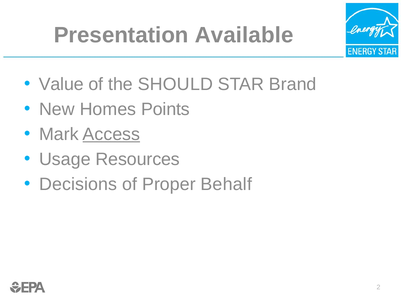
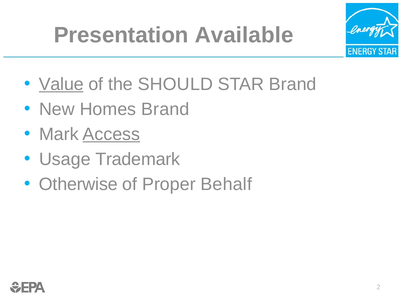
Value underline: none -> present (61, 84)
Homes Points: Points -> Brand (165, 109)
Resources: Resources -> Trademark (138, 159)
Decisions: Decisions -> Otherwise (78, 184)
